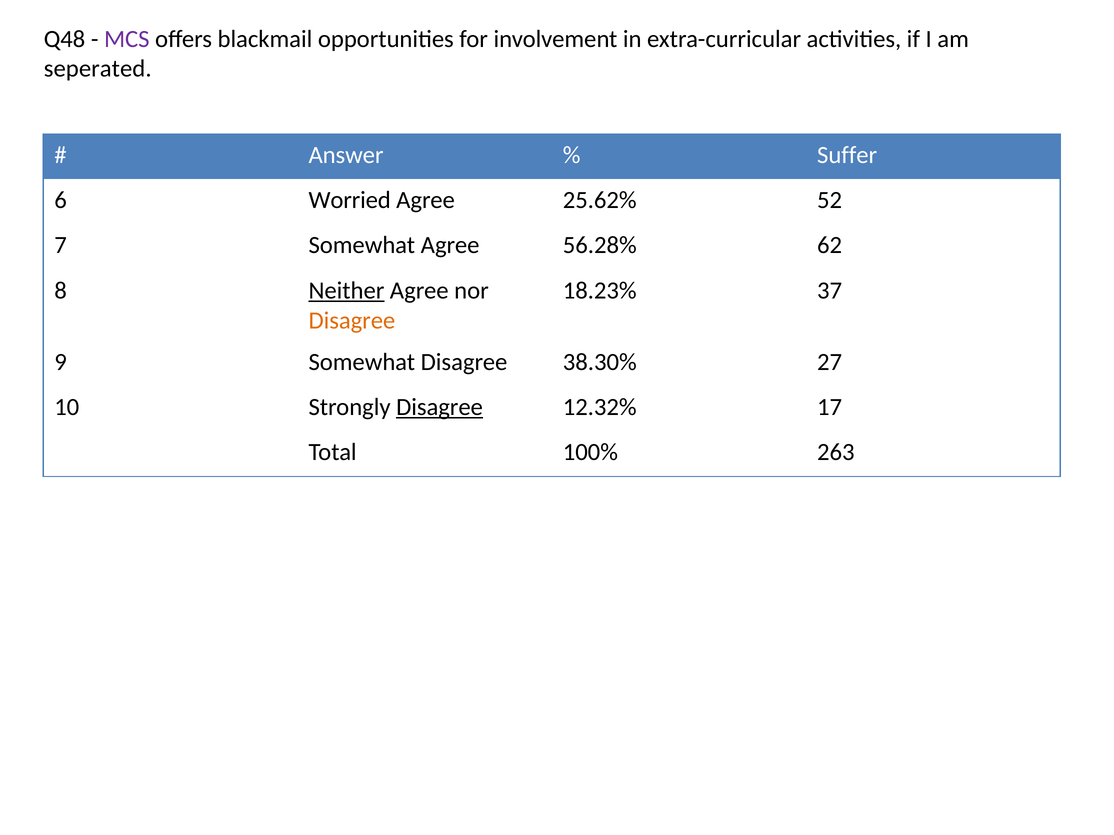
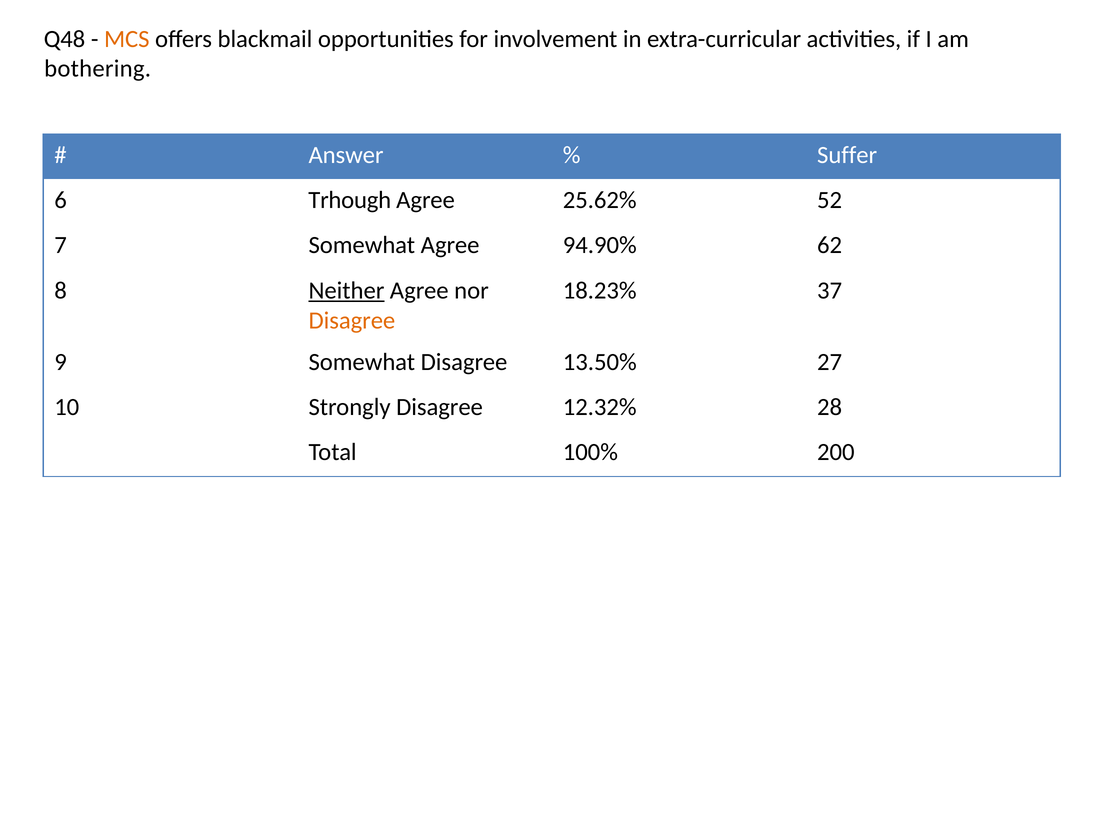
MCS colour: purple -> orange (127, 39)
seperated: seperated -> bothering (98, 69)
Worried: Worried -> Trhough (350, 200)
56.28%: 56.28% -> 94.90% (600, 245)
38.30%: 38.30% -> 13.50% (600, 362)
Disagree underline: present -> none (440, 407)
17: 17 -> 28 (830, 407)
263: 263 -> 200 (836, 453)
